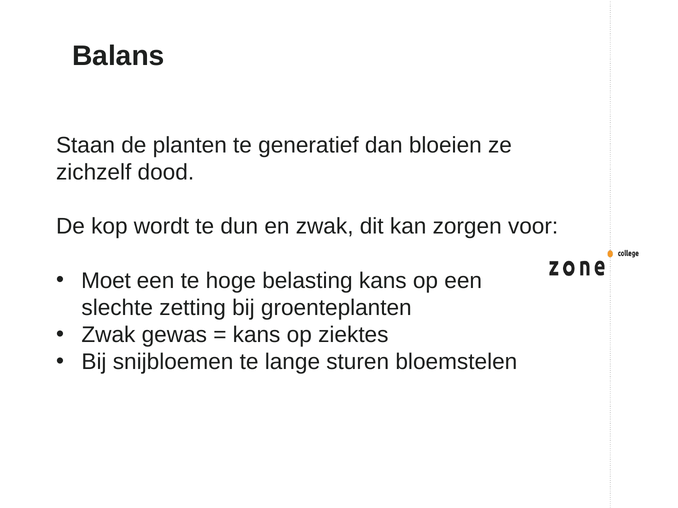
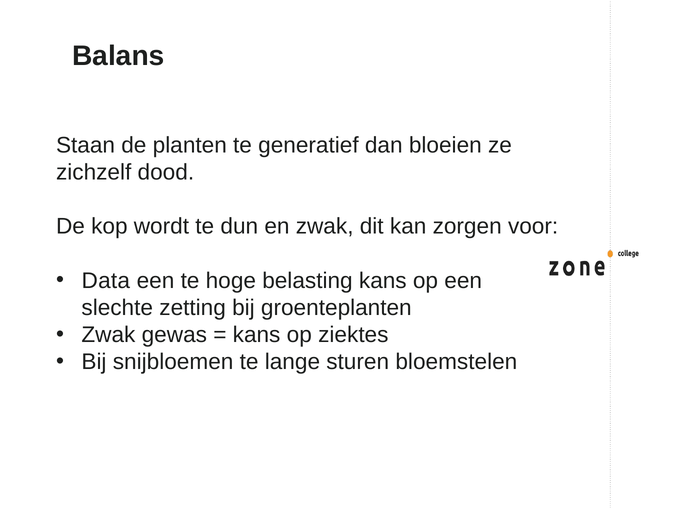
Moet: Moet -> Data (106, 281)
